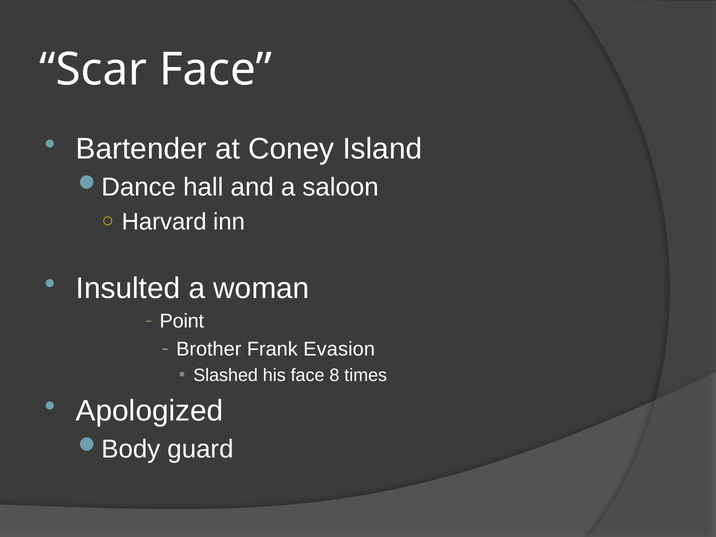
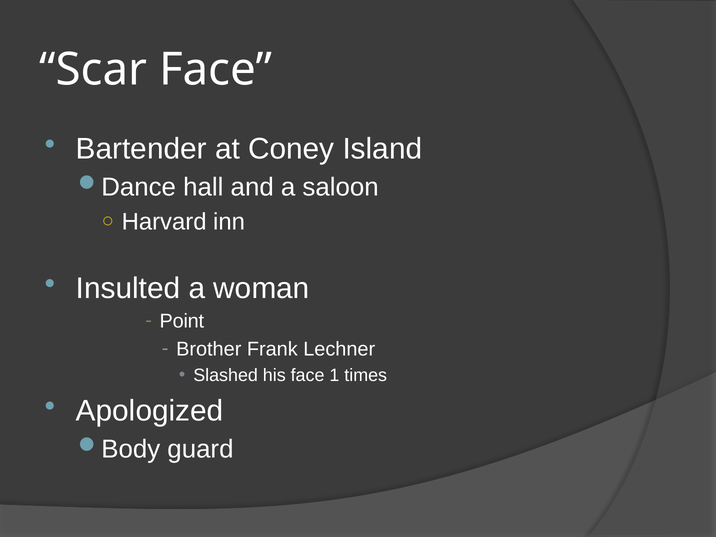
Evasion: Evasion -> Lechner (339, 349)
8: 8 -> 1 (334, 375)
